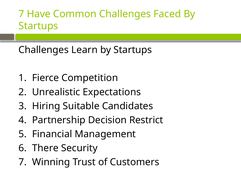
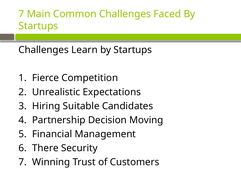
Have: Have -> Main (39, 14)
Restrict: Restrict -> Moving (146, 120)
